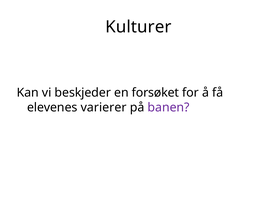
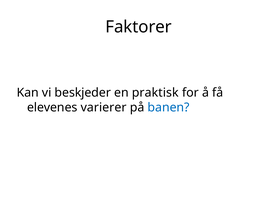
Kulturer: Kulturer -> Faktorer (139, 27)
forsøket: forsøket -> praktisk (155, 93)
banen colour: purple -> blue (169, 107)
